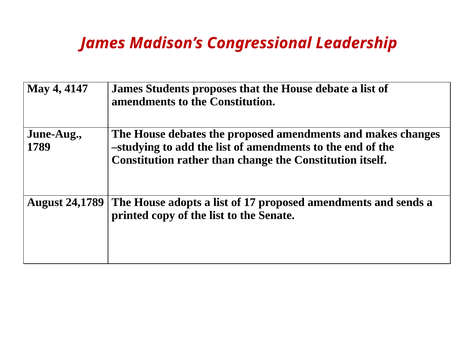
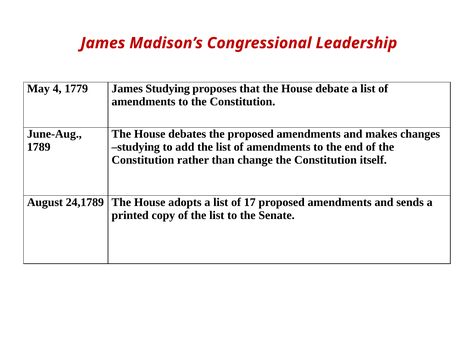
4147: 4147 -> 1779 (76, 89)
James Students: Students -> Studying (168, 89)
